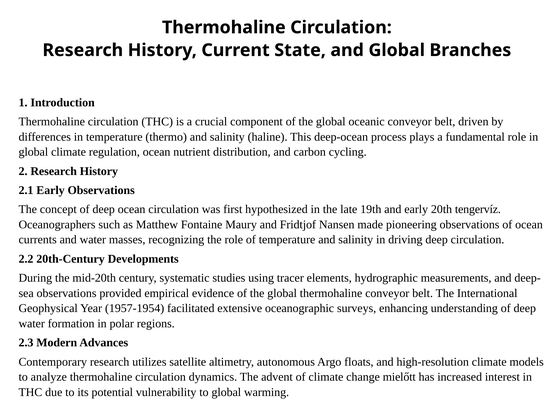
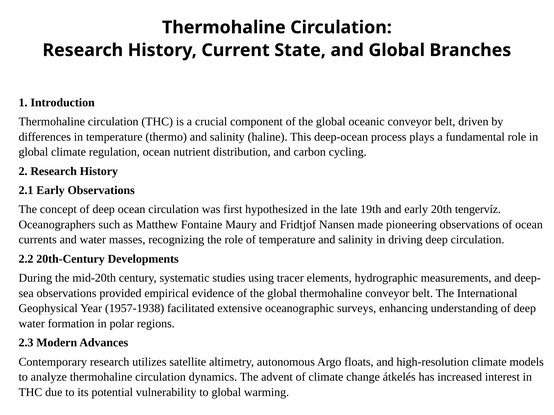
1957-1954: 1957-1954 -> 1957-1938 (135, 309)
mielőtt: mielőtt -> átkelés (399, 377)
